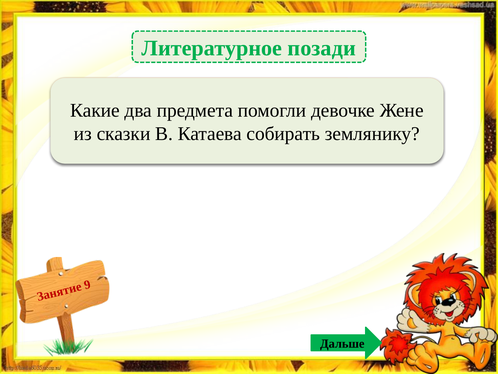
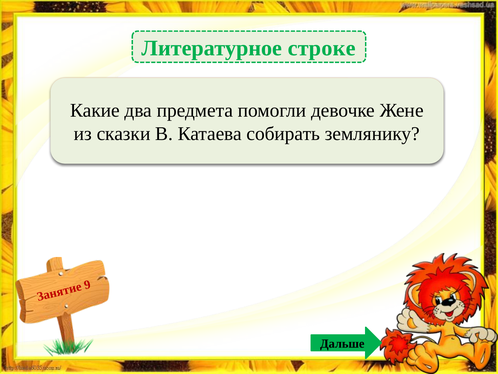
позади: позади -> строке (322, 48)
